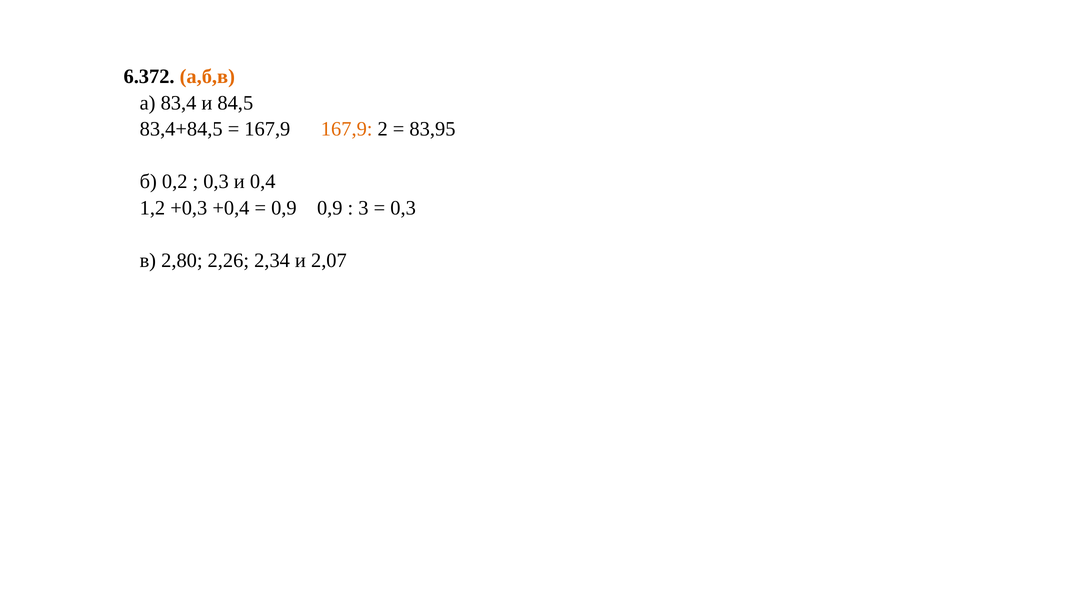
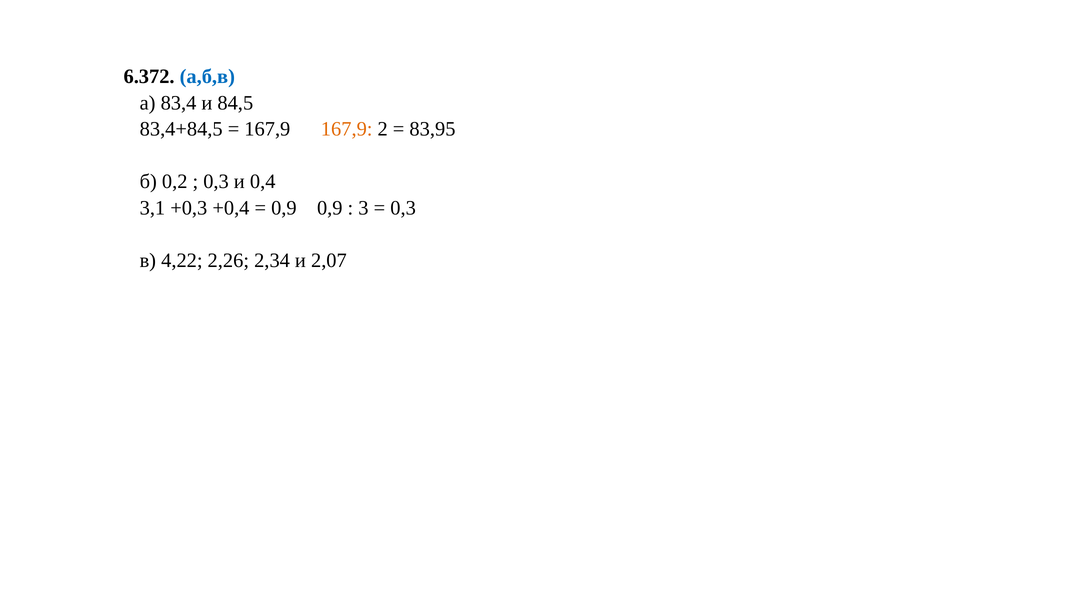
а,б,в colour: orange -> blue (207, 77)
1,2: 1,2 -> 3,1 (152, 208)
2,80: 2,80 -> 4,22 (182, 260)
